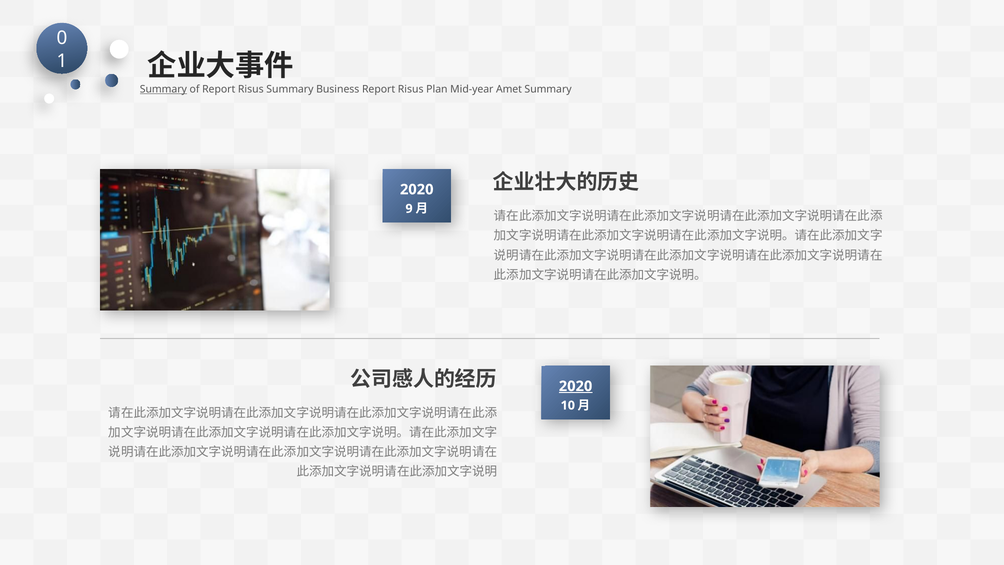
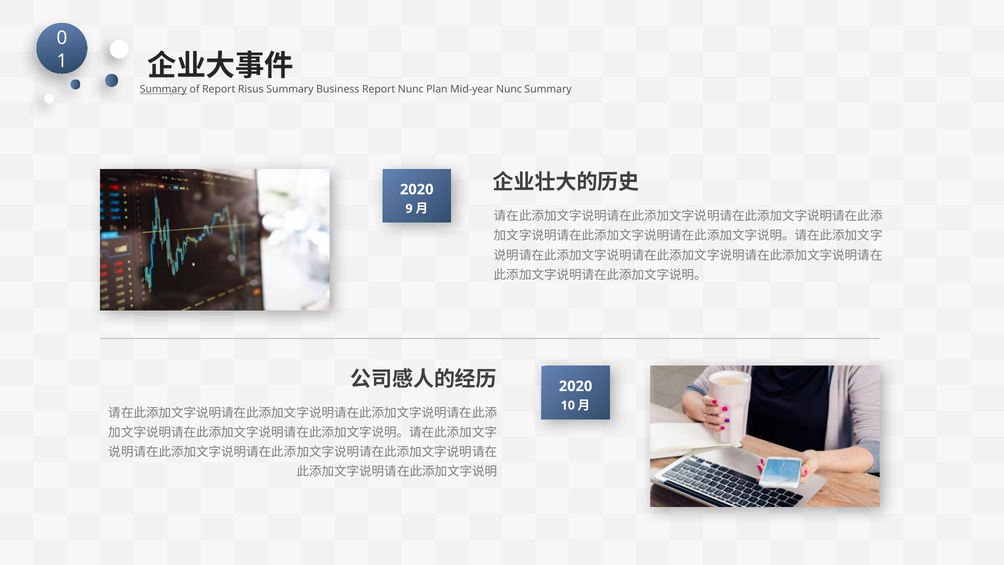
Business Report Risus: Risus -> Nunc (411, 89)
Mid-year Amet: Amet -> Nunc (509, 89)
2020 underline: present -> none (576, 386)
